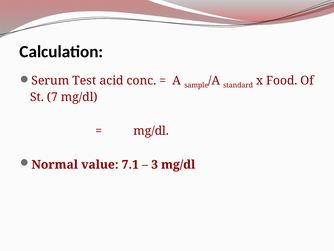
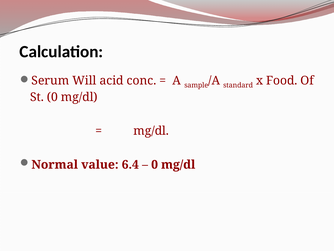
Test: Test -> Will (84, 80)
St 7: 7 -> 0 (52, 97)
7.1: 7.1 -> 6.4 (130, 164)
3: 3 -> 0 (155, 164)
